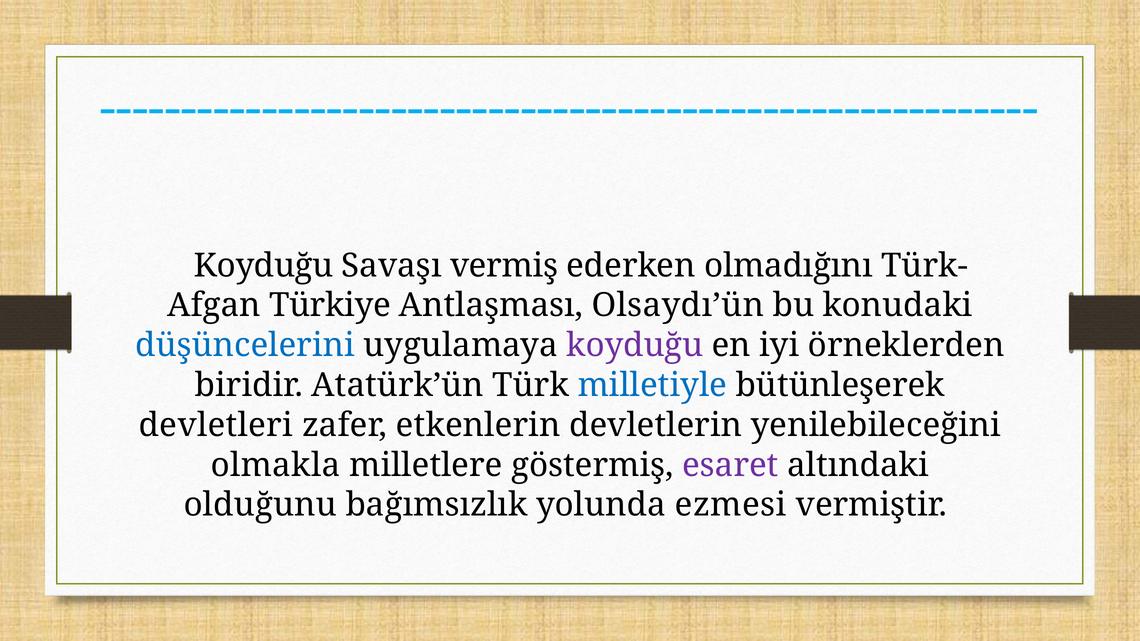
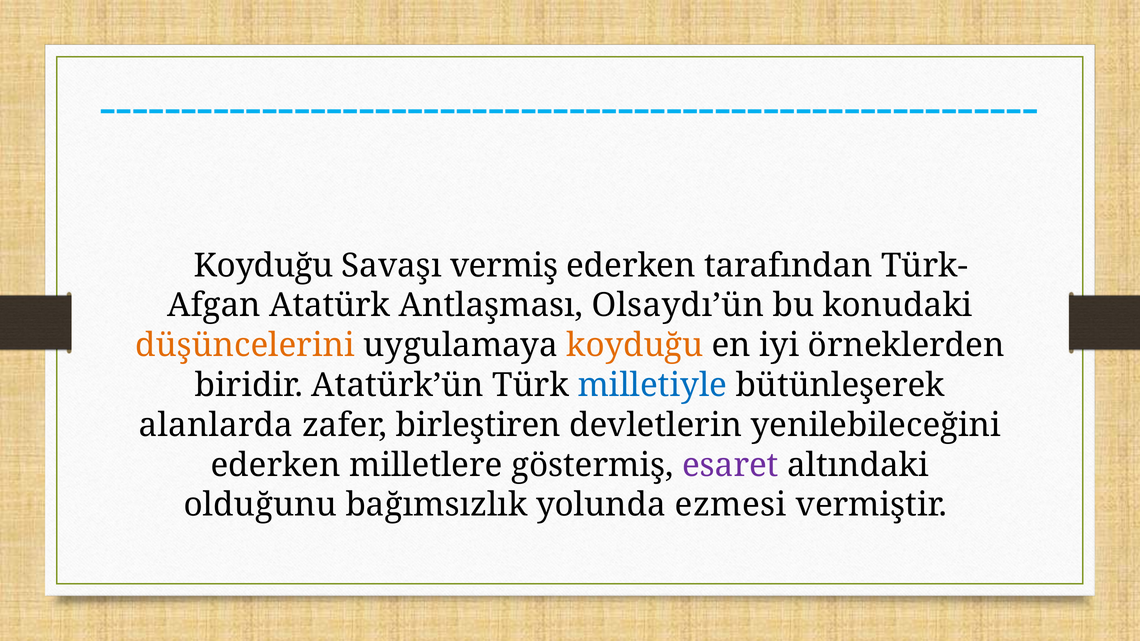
olmadığını: olmadığını -> tarafından (788, 266)
Türkiye: Türkiye -> Atatürk (330, 306)
düşüncelerini colour: blue -> orange (245, 345)
koyduğu colour: purple -> orange (635, 345)
devletleri: devletleri -> alanlarda (216, 425)
etkenlerin: etkenlerin -> birleştiren (478, 425)
olmakla: olmakla -> ederken (276, 465)
